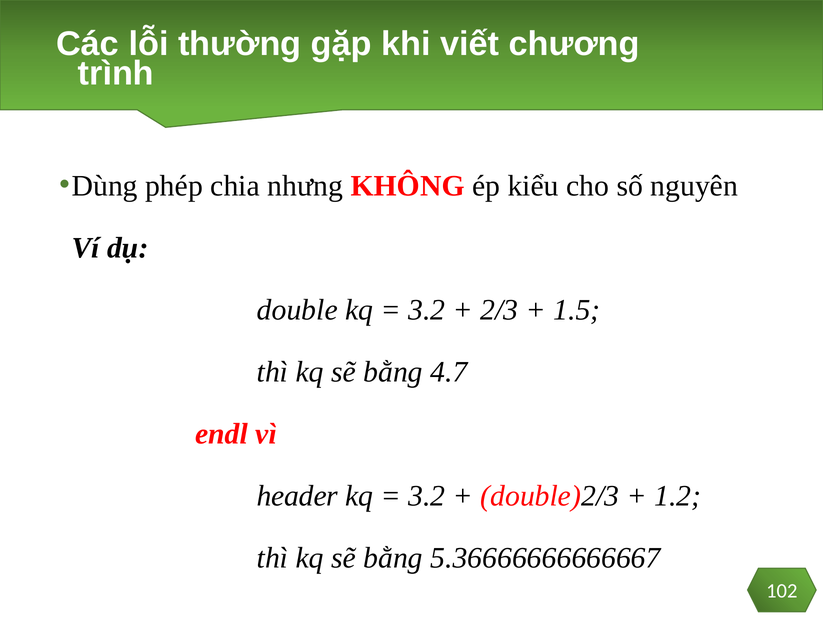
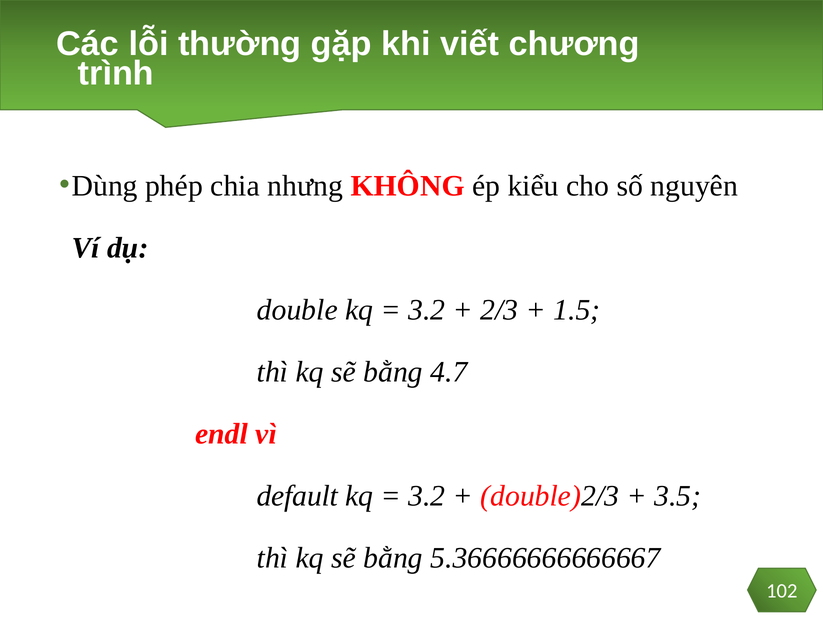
header: header -> default (297, 496)
1.2: 1.2 -> 3.5 (678, 496)
